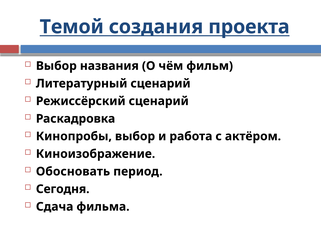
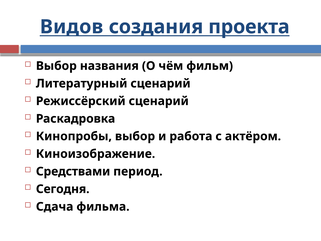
Темой: Темой -> Видов (72, 27)
Обосновать: Обосновать -> Средствами (73, 171)
